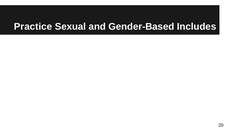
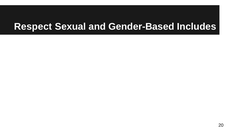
Practice: Practice -> Respect (33, 27)
